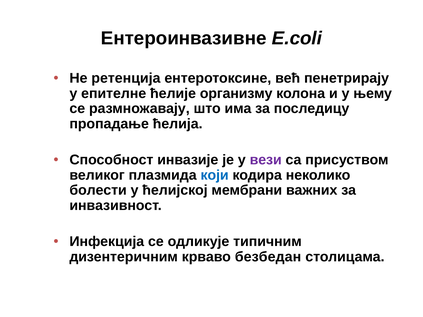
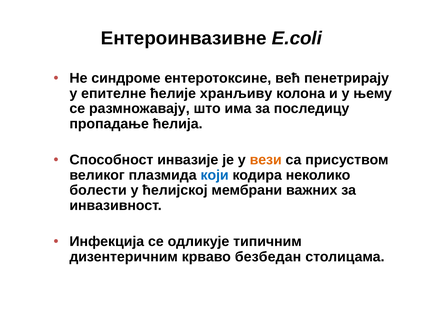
ретенција: ретенција -> синдроме (126, 78)
организму: организму -> хранљиву (236, 94)
вези colour: purple -> orange (266, 160)
